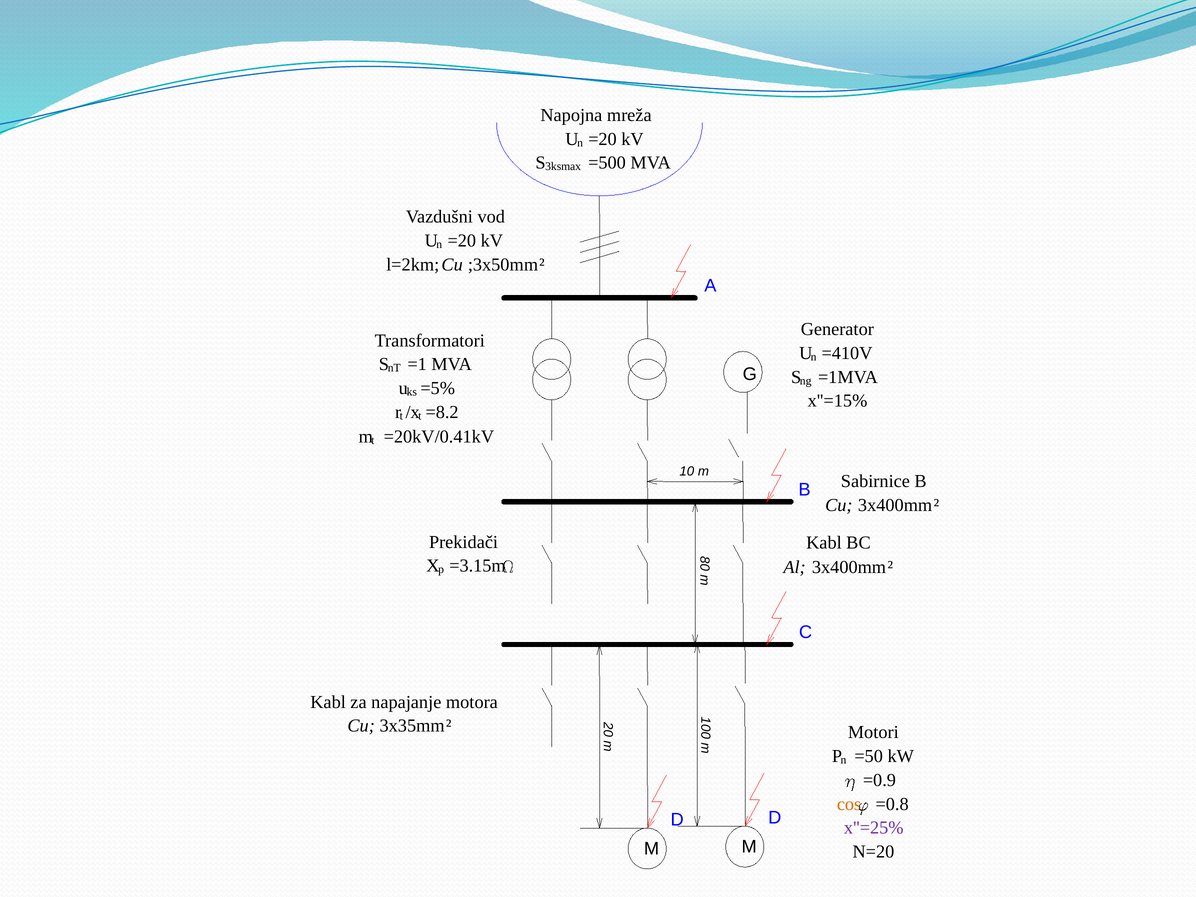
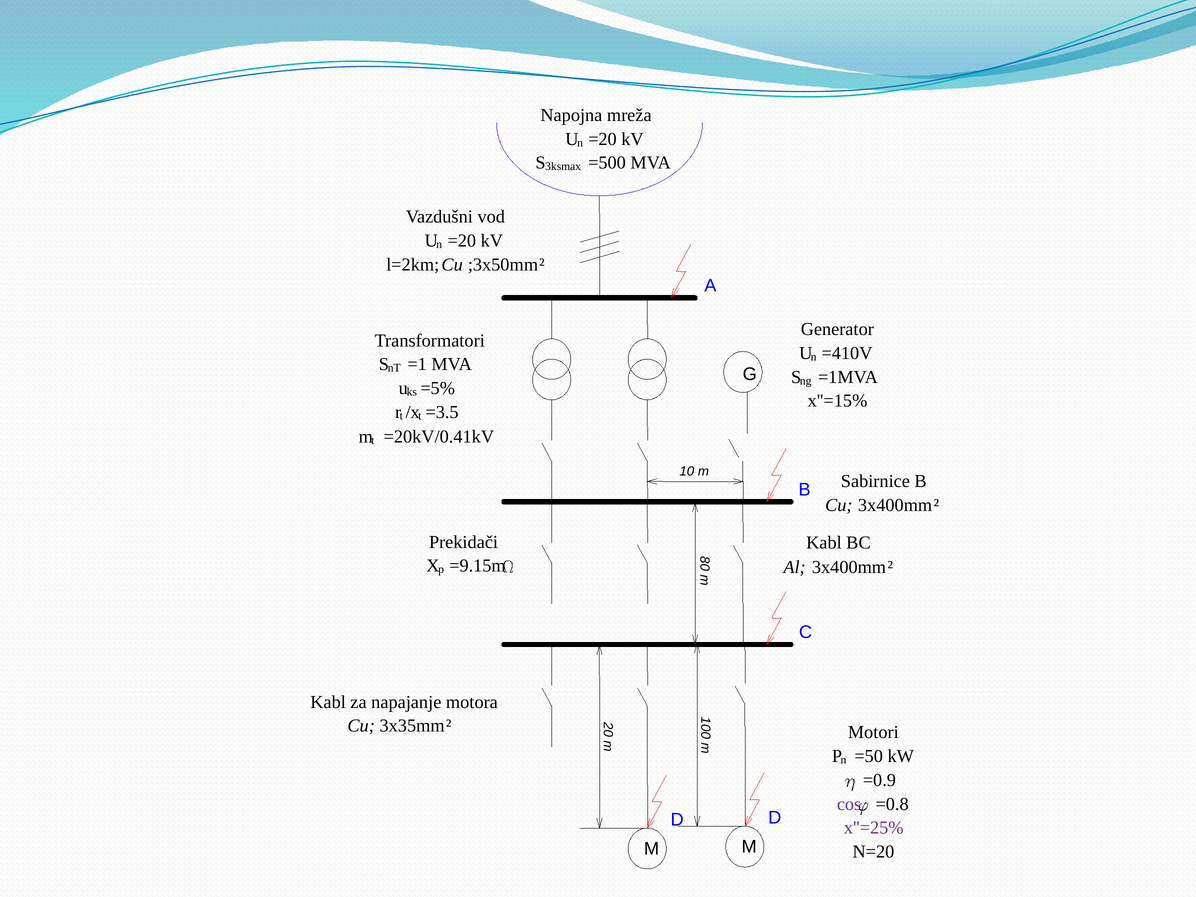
=8.2: =8.2 -> =3.5 (442, 412)
=3.15m: =3.15m -> =9.15m (477, 566)
cos colour: orange -> purple (849, 804)
